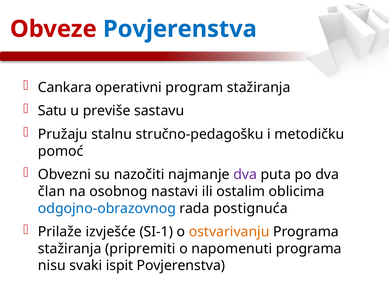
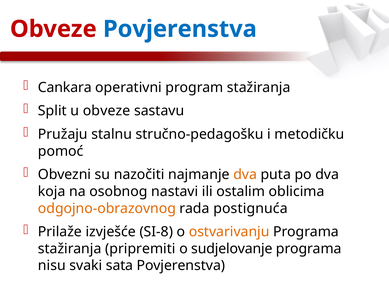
Satu: Satu -> Split (52, 111)
u previše: previše -> obveze (107, 111)
dva colour: purple -> orange (245, 174)
član: član -> koja (52, 191)
odgojno-obrazovnog colour: blue -> orange (107, 208)
SI-1: SI-1 -> SI-8 (156, 232)
napomenuti: napomenuti -> sudjelovanje (232, 248)
ispit: ispit -> sata (120, 265)
